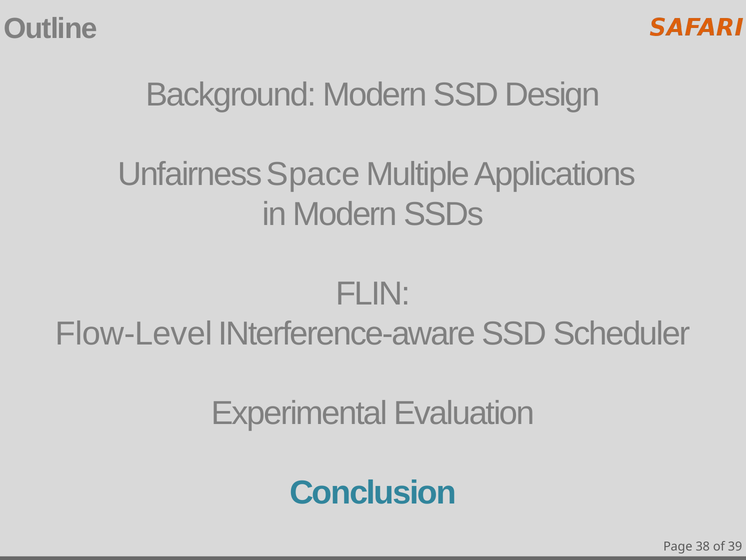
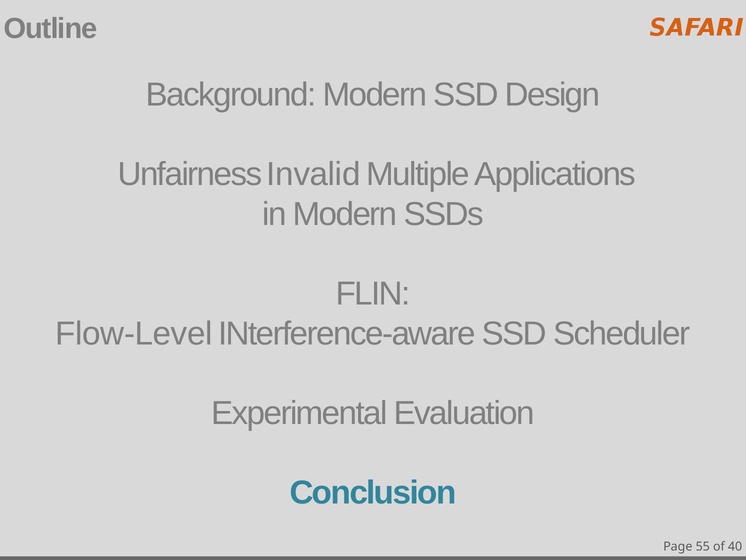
Space: Space -> Invalid (313, 174)
38: 38 -> 55 (703, 546)
39: 39 -> 40 (735, 546)
